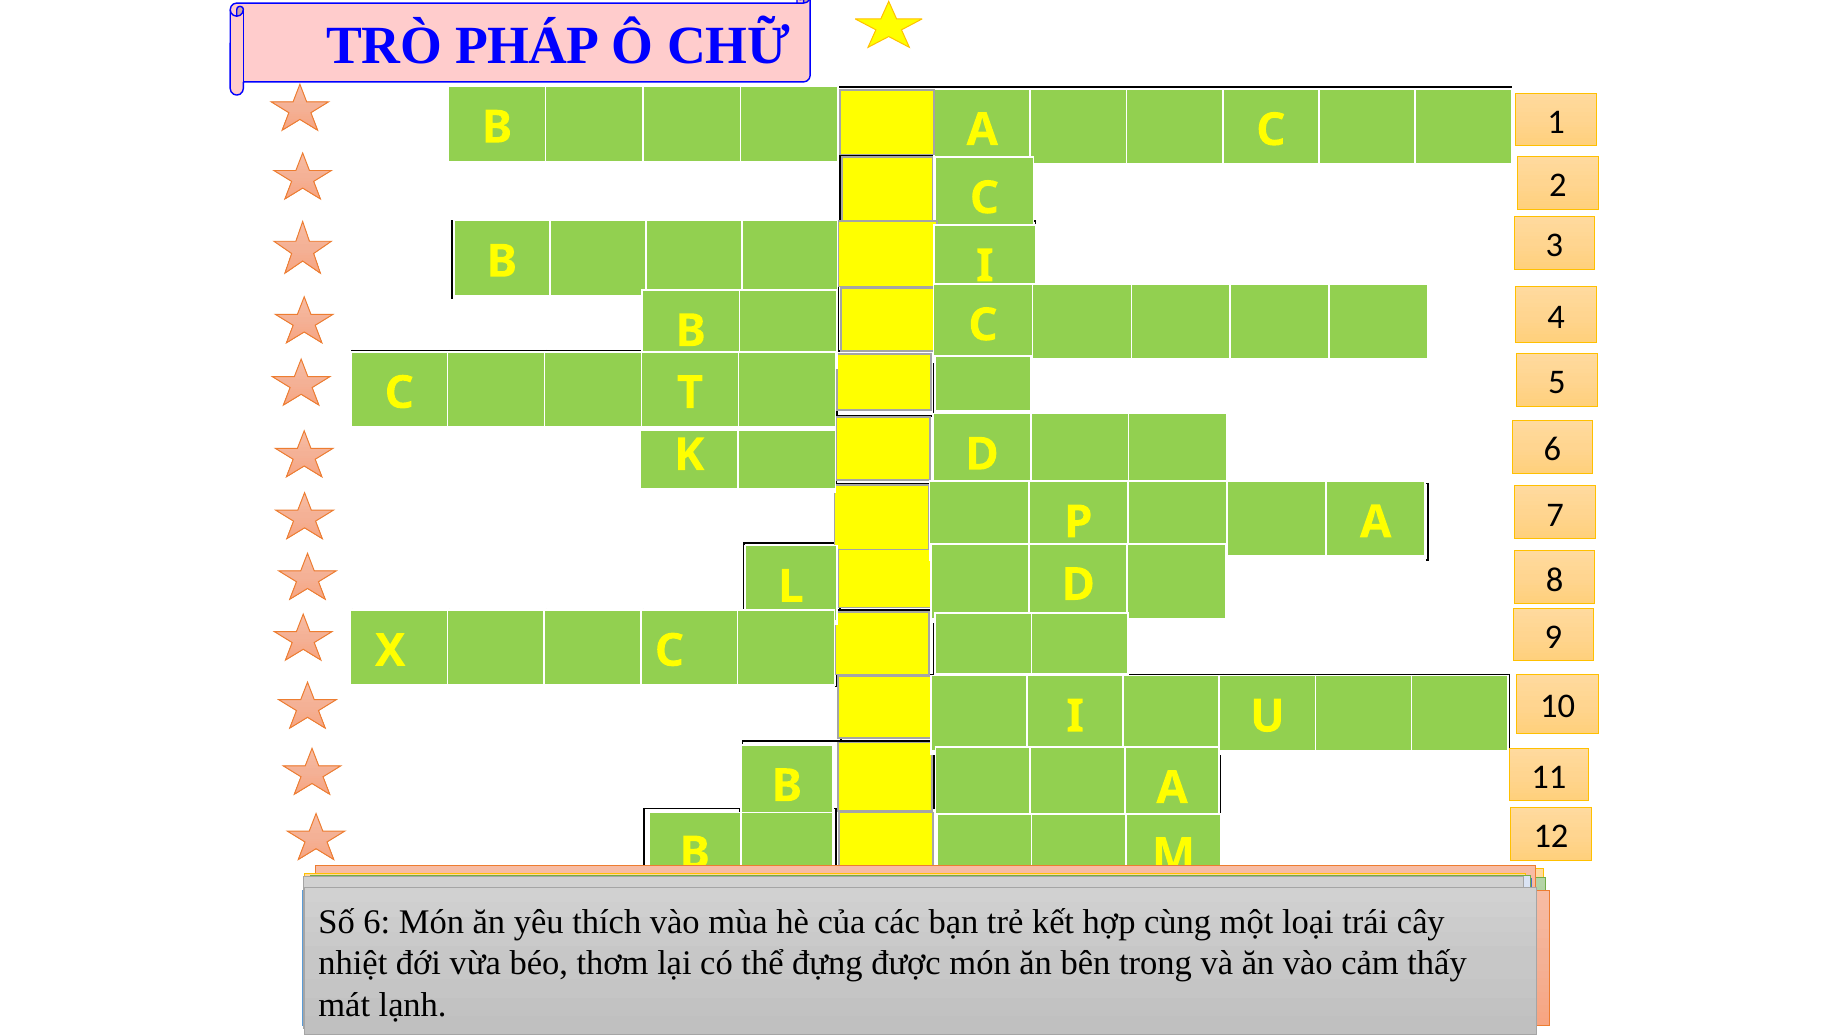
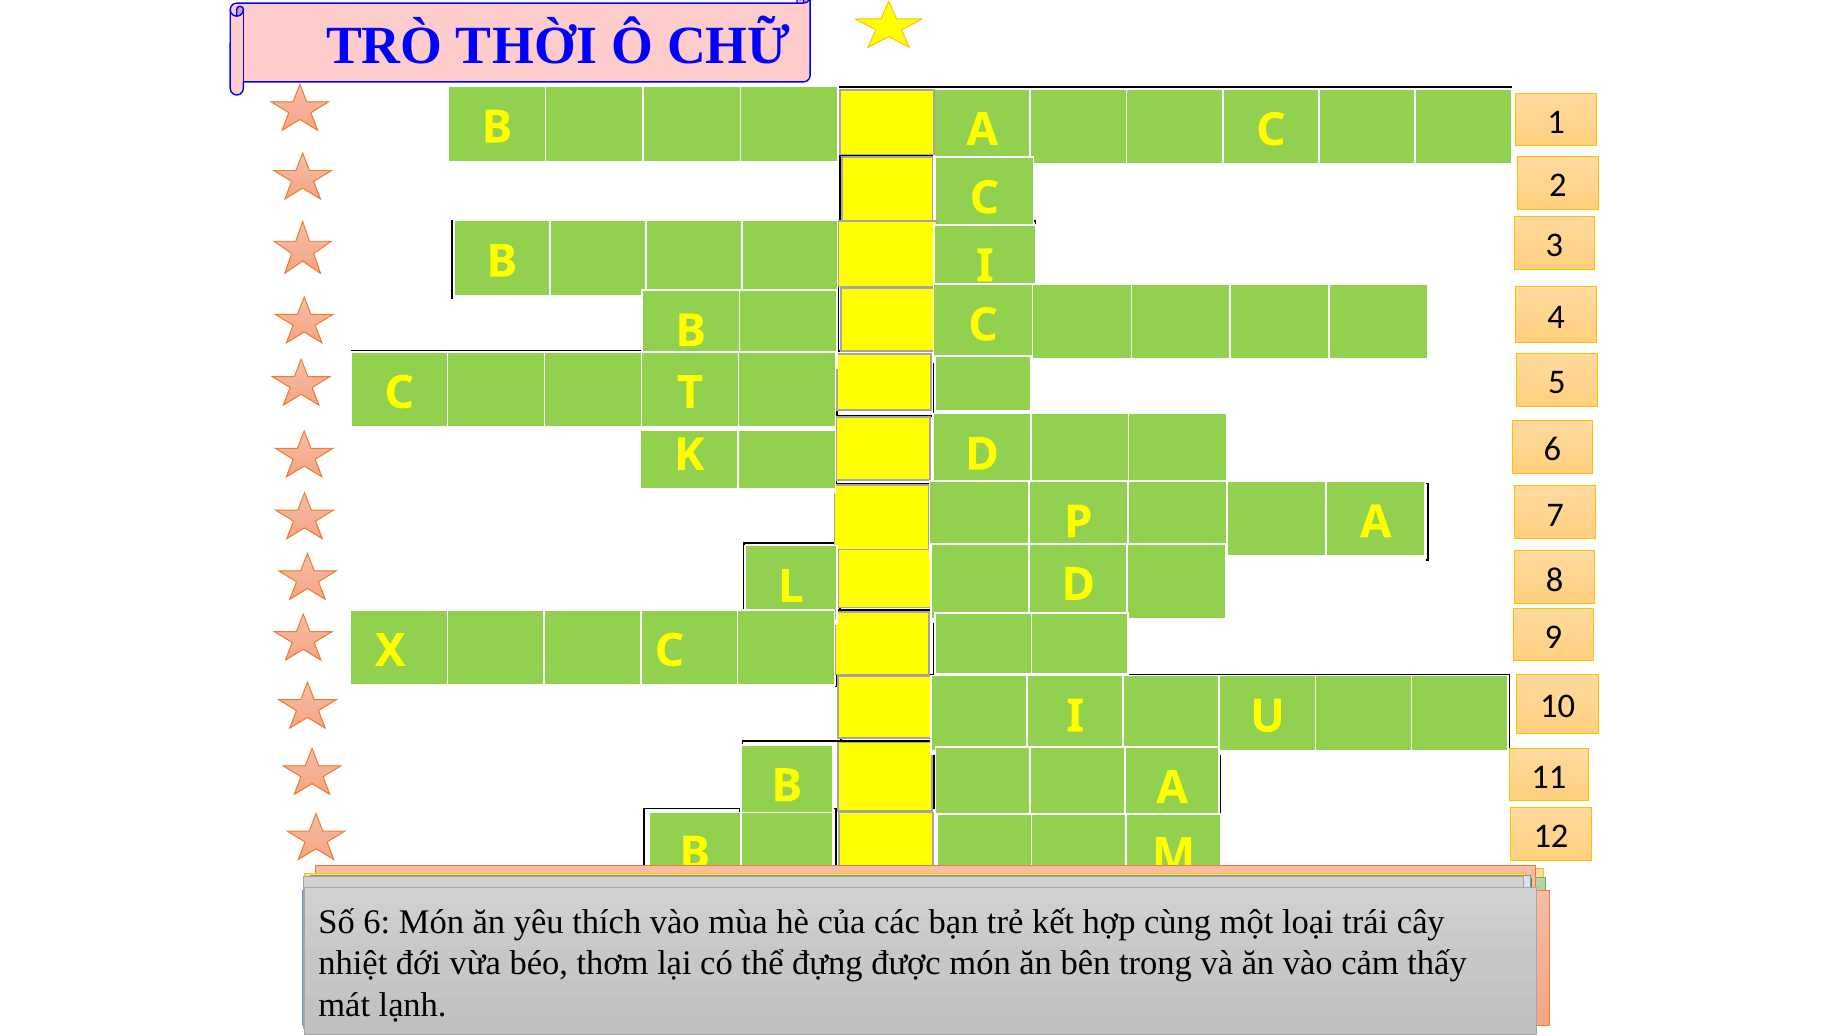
TRÒ PHÁP: PHÁP -> THỜI (527, 46)
